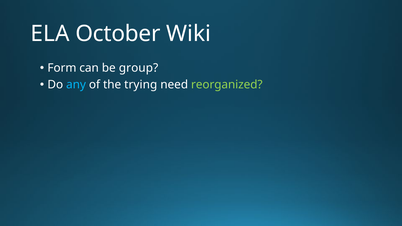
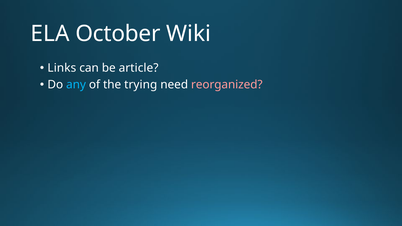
Form: Form -> Links (62, 68)
group: group -> article (139, 68)
reorganized colour: light green -> pink (227, 85)
